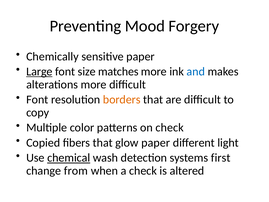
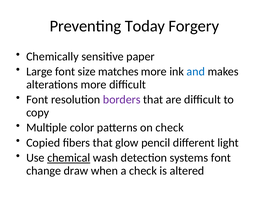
Mood: Mood -> Today (145, 26)
Large underline: present -> none (39, 72)
borders colour: orange -> purple (122, 99)
glow paper: paper -> pencil (156, 143)
systems first: first -> font (221, 158)
from: from -> draw (76, 171)
